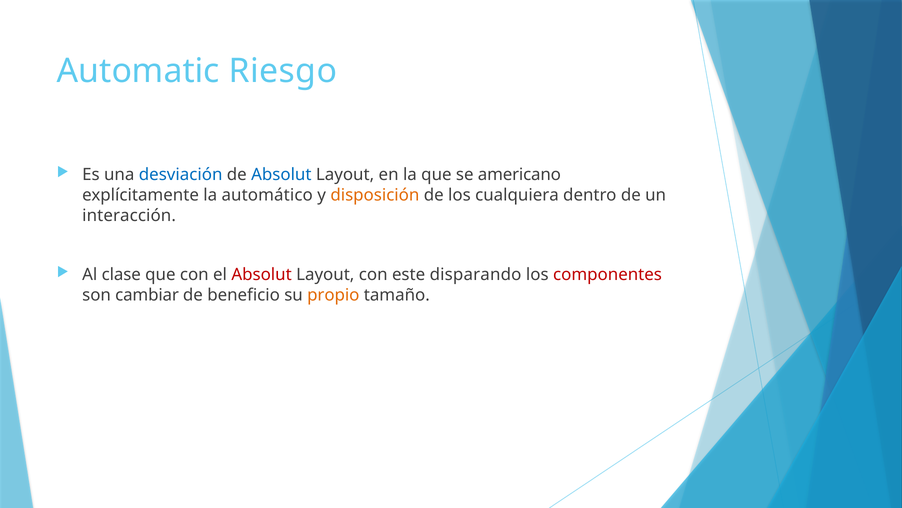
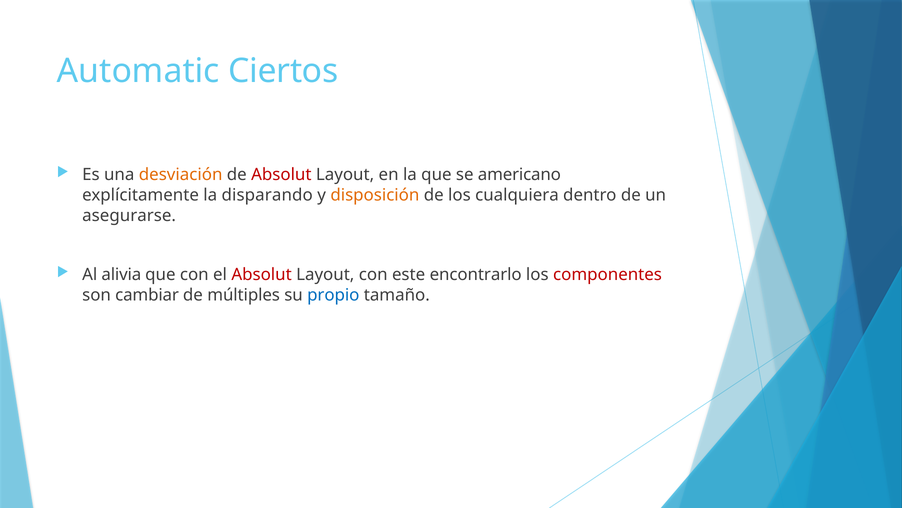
Riesgo: Riesgo -> Ciertos (283, 71)
desviación colour: blue -> orange (181, 175)
Absolut colour: blue -> red (281, 175)
automático: automático -> disparando (267, 195)
interacción: interacción -> asegurarse (129, 215)
clase: clase -> alivia (121, 275)
disparando: disparando -> encontrarlo (476, 275)
beneficio: beneficio -> múltiples (244, 295)
propio colour: orange -> blue (333, 295)
